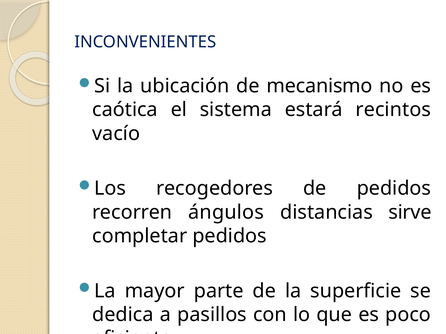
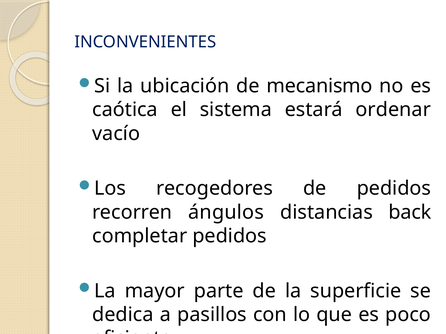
recintos: recintos -> ordenar (393, 110)
sirve: sirve -> back (410, 213)
